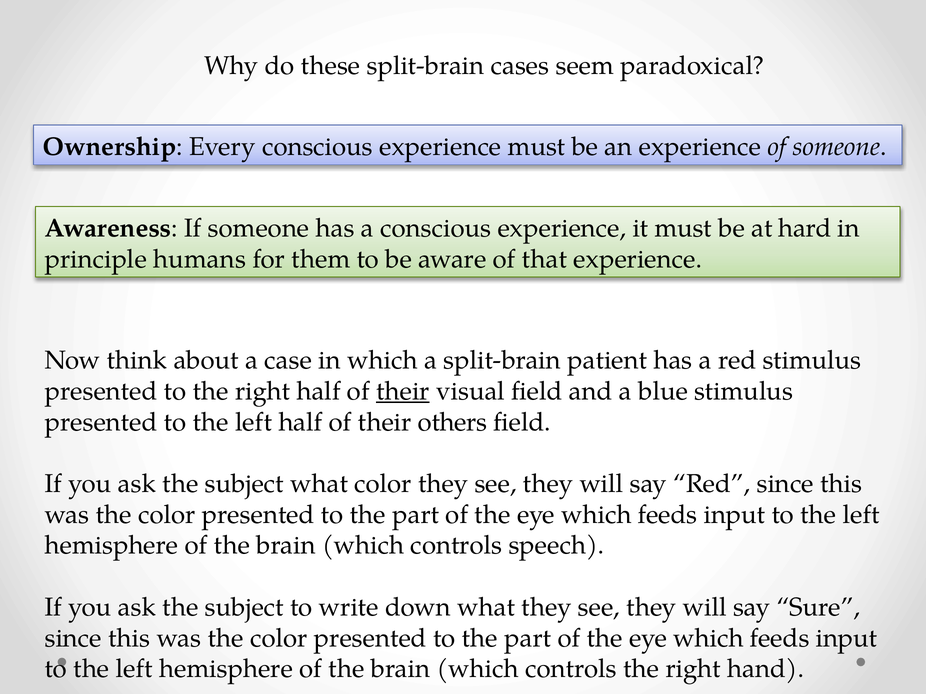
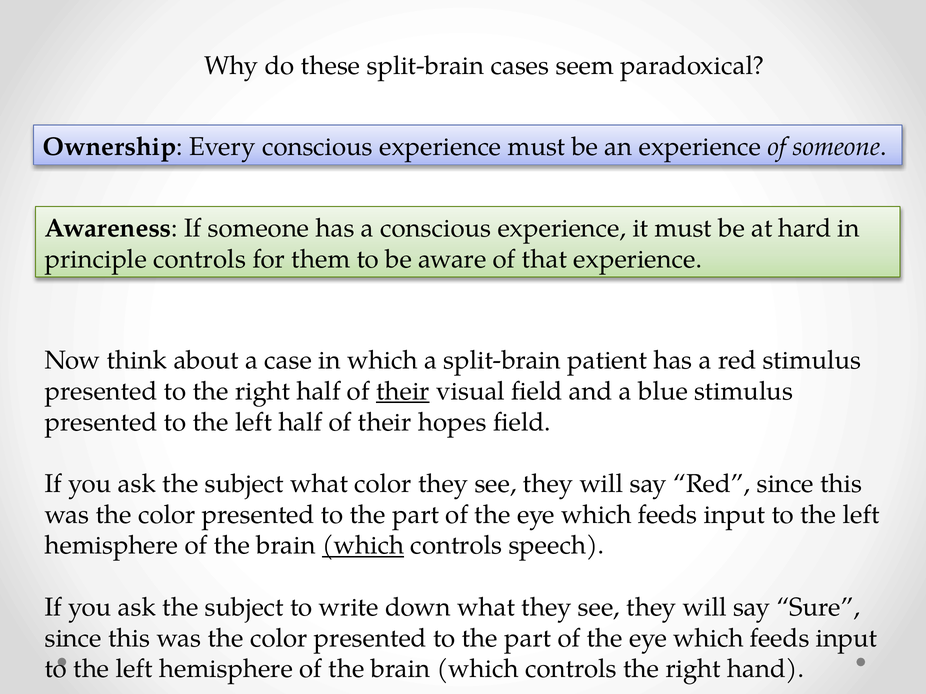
principle humans: humans -> controls (200, 259)
others: others -> hopes (452, 422)
which underline: none -> present (363, 546)
